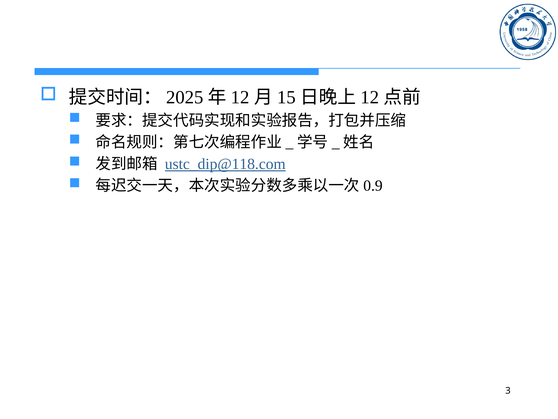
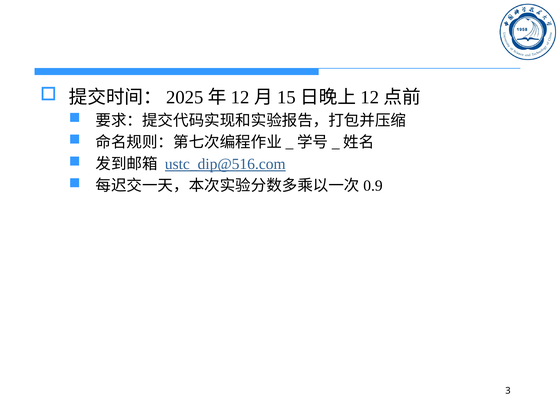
ustc_dip@118.com: ustc_dip@118.com -> ustc_dip@516.com (225, 164)
